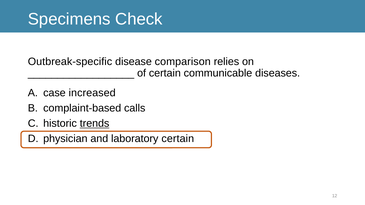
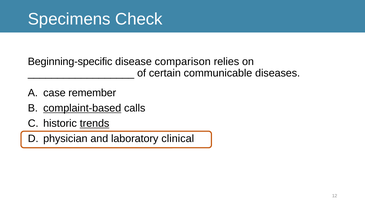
Outbreak-specific: Outbreak-specific -> Beginning-specific (70, 62)
increased: increased -> remember (92, 93)
complaint-based underline: none -> present (82, 108)
laboratory certain: certain -> clinical (178, 139)
